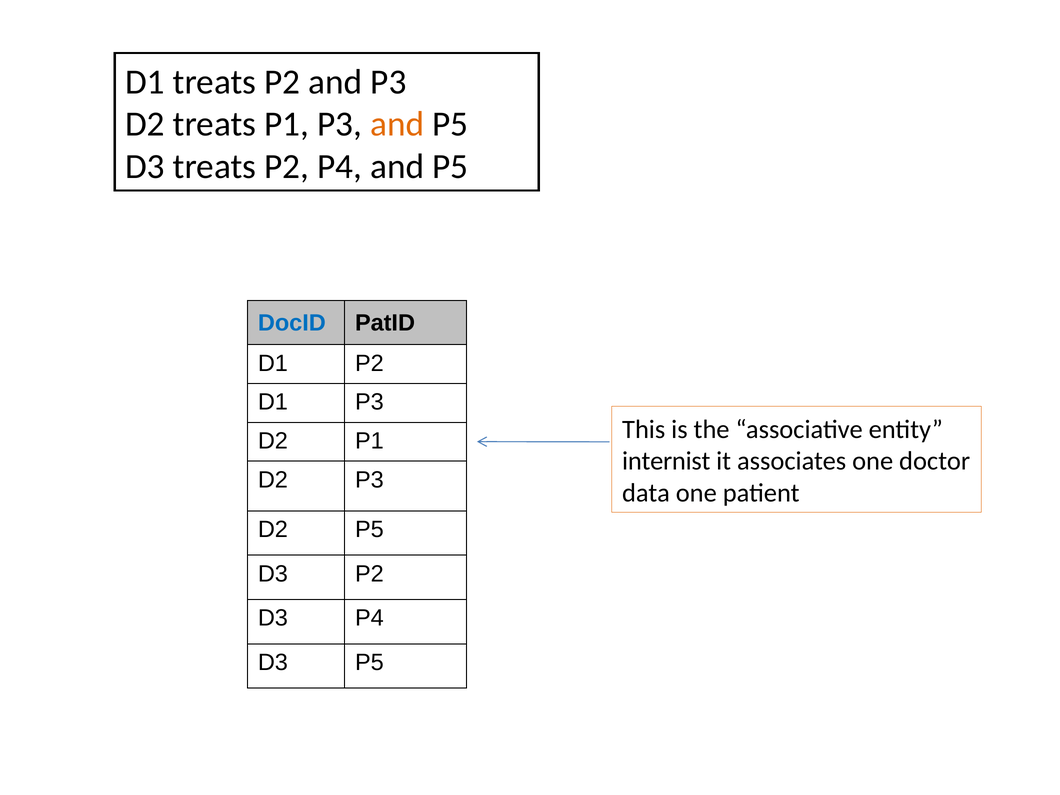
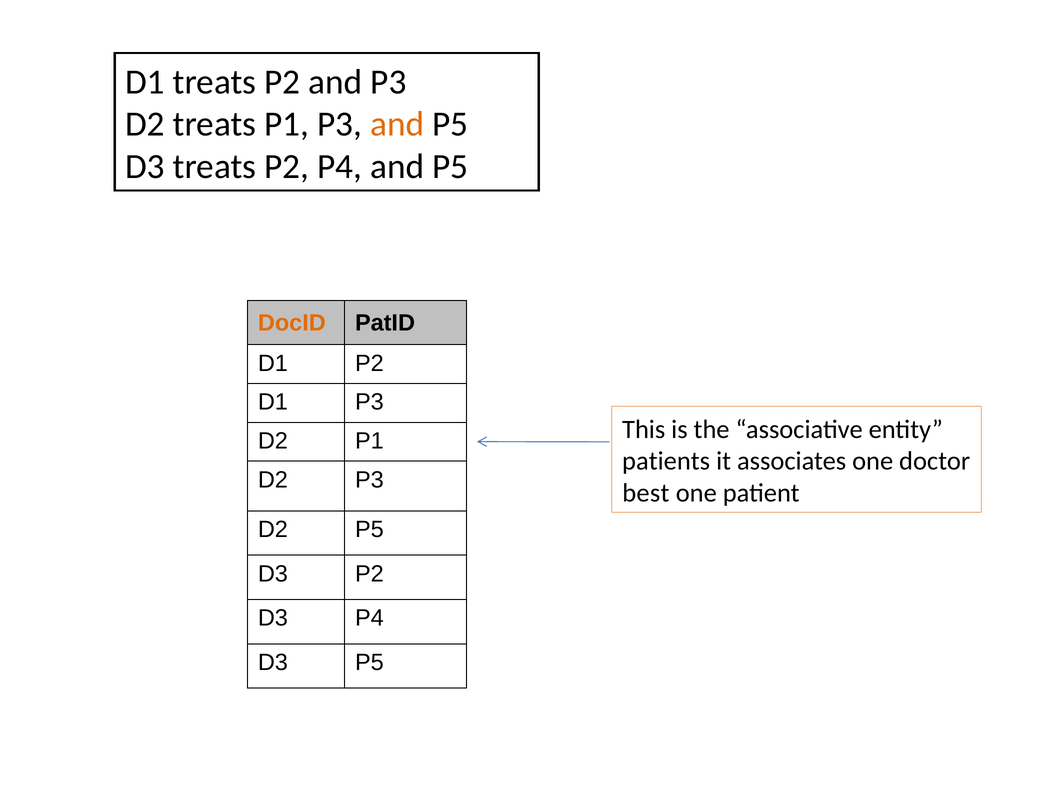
DocID colour: blue -> orange (292, 323)
internist: internist -> patients (666, 461)
data: data -> best (646, 493)
